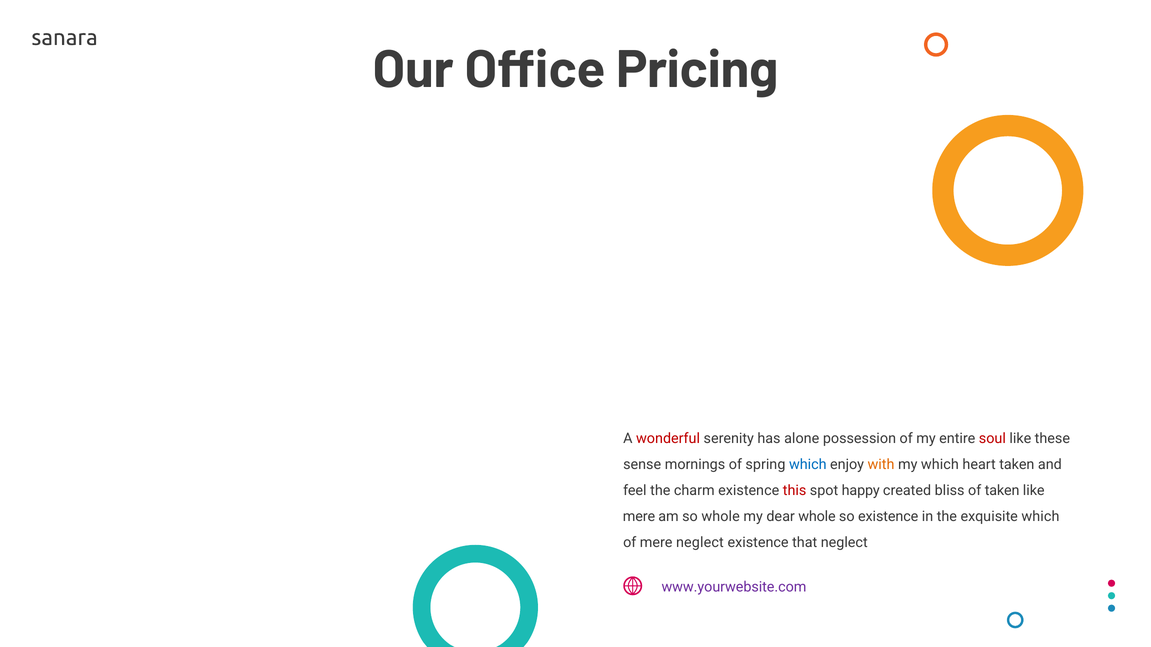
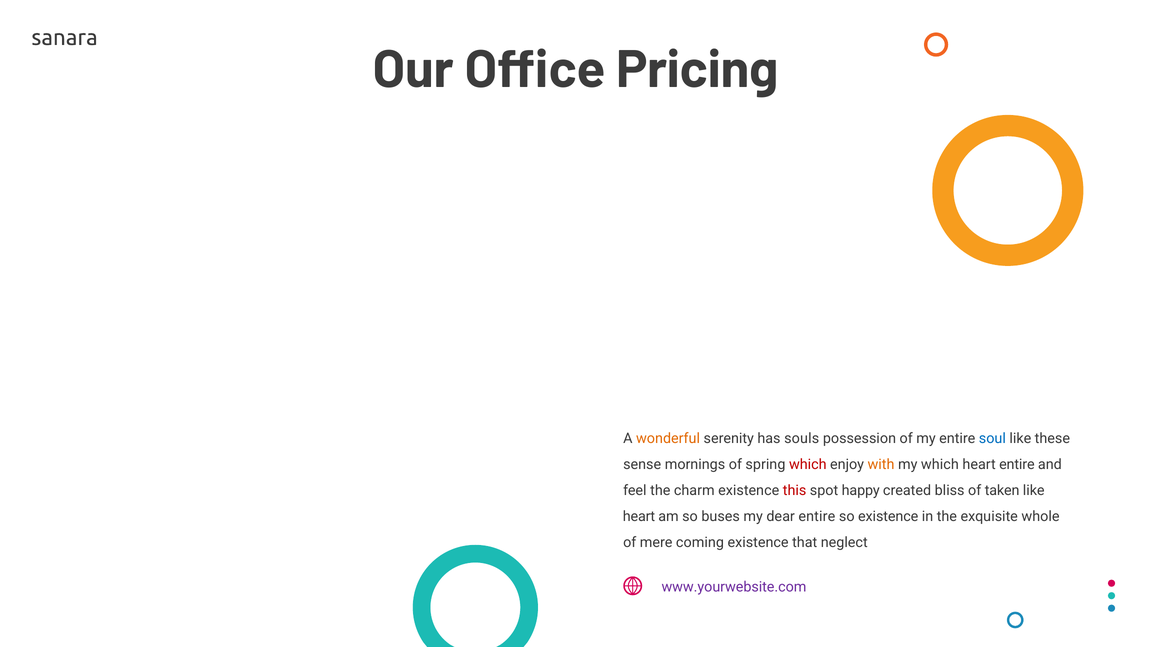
wonderful colour: red -> orange (668, 439)
alone: alone -> souls (802, 439)
soul colour: red -> blue (992, 439)
which colour: blue -> red (808, 465)
heart taken: taken -> entire (1017, 465)
mere: mere -> heart (639, 517)
so whole: whole -> buses (721, 517)
dear whole: whole -> entire (817, 517)
exquisite which: which -> whole (1040, 517)
mere neglect: neglect -> coming (700, 543)
